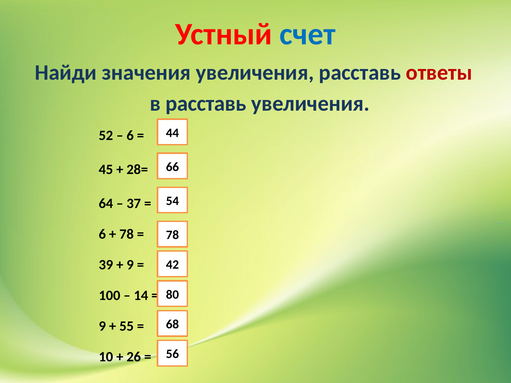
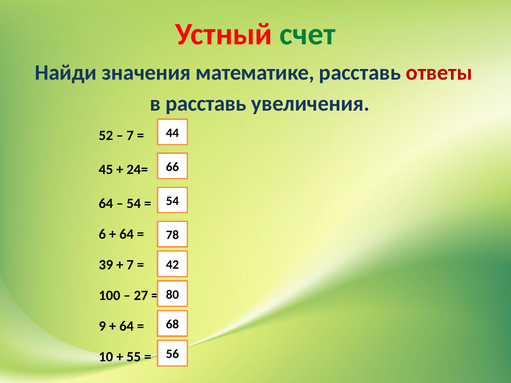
счет colour: blue -> green (307, 34)
значения увеличения: увеличения -> математике (255, 73)
6: 6 -> 7 (130, 136)
28=: 28= -> 24= (137, 170)
37: 37 -> 54 (134, 204)
78: 78 -> 64 (127, 234)
9: 9 -> 7 (130, 265)
14: 14 -> 27 (141, 296)
55: 55 -> 64 (127, 326)
26: 26 -> 55 (134, 357)
